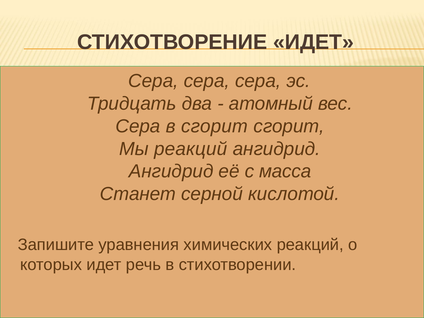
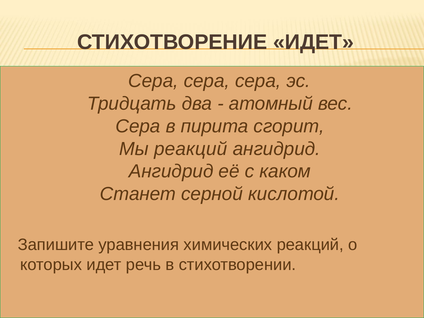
в сгорит: сгорит -> пирита (215, 126)
масса: масса -> каком (285, 171)
